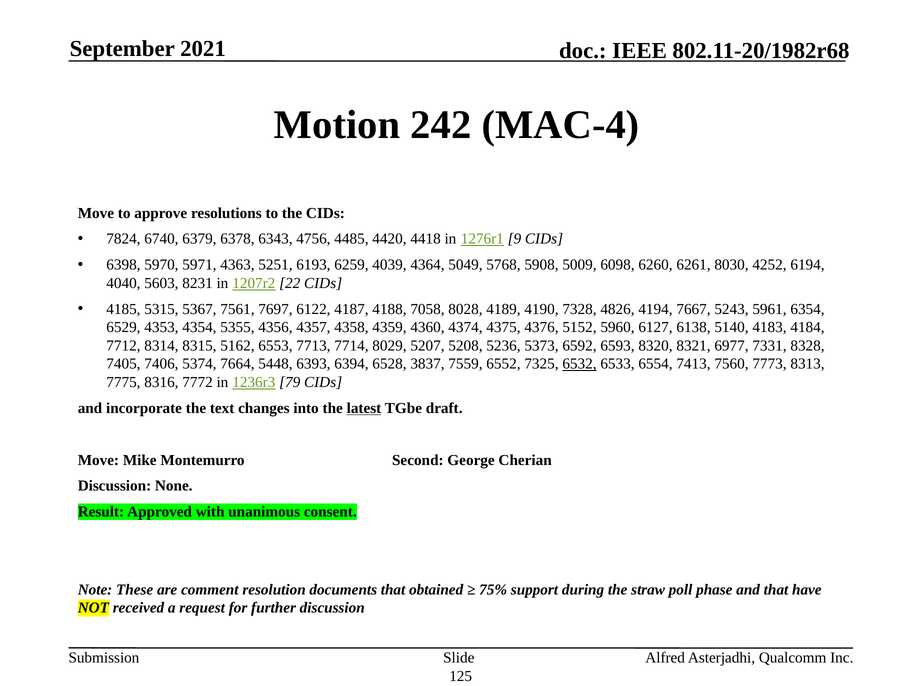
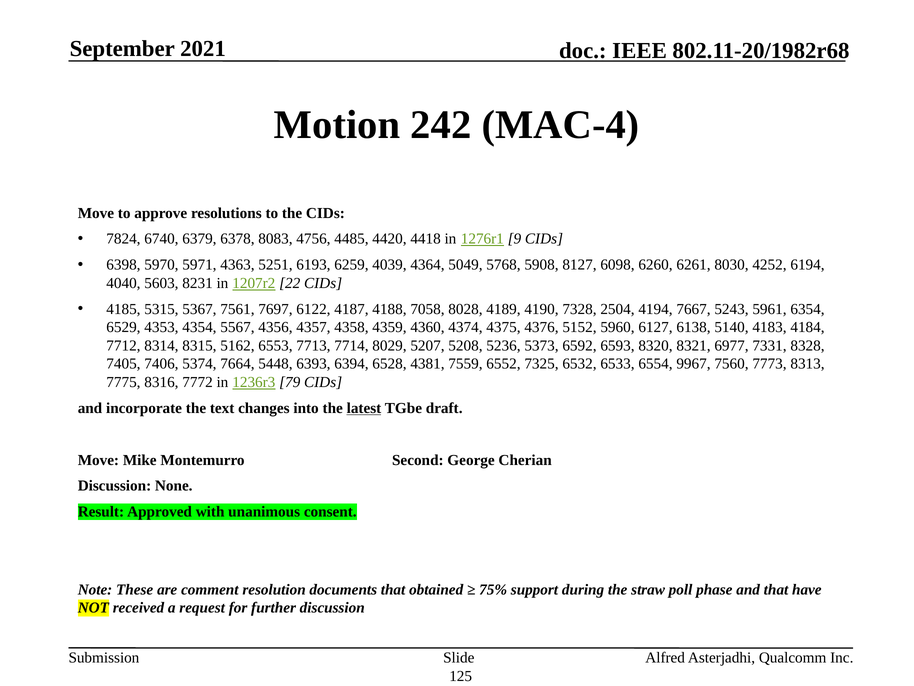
6343: 6343 -> 8083 (275, 239)
5009: 5009 -> 8127 (579, 265)
4826: 4826 -> 2504 (617, 309)
5355: 5355 -> 5567 (237, 327)
3837: 3837 -> 4381 (427, 364)
6532 underline: present -> none (579, 364)
7413: 7413 -> 9967 (694, 364)
